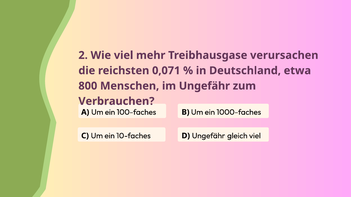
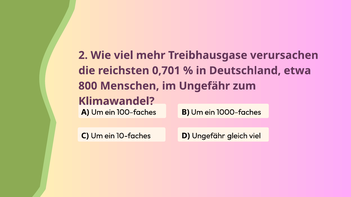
0,071: 0,071 -> 0,701 (166, 71)
Verbrauchen: Verbrauchen -> Klimawandel (116, 101)
